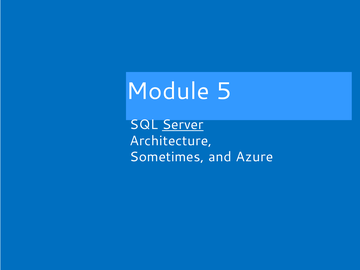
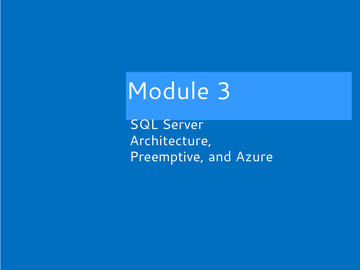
5: 5 -> 3 (224, 91)
Server underline: present -> none (183, 125)
Sometimes: Sometimes -> Preemptive (167, 157)
